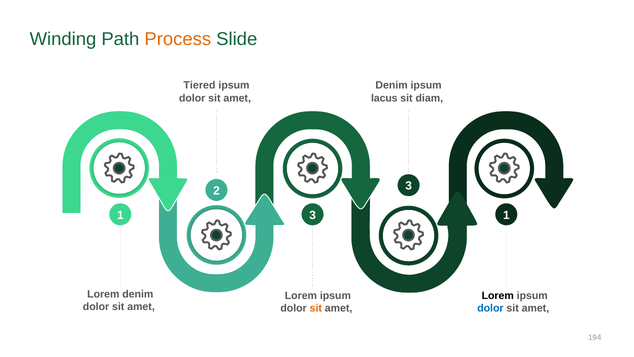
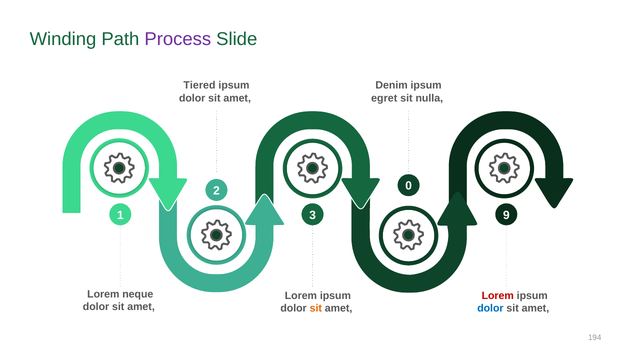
Process colour: orange -> purple (178, 39)
lacus: lacus -> egret (384, 98)
diam: diam -> nulla (429, 98)
2 3: 3 -> 0 (409, 186)
1 1: 1 -> 9 (506, 215)
Lorem denim: denim -> neque (138, 294)
Lorem colour: black -> red (498, 295)
